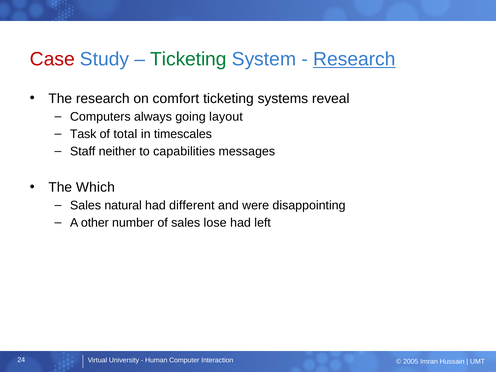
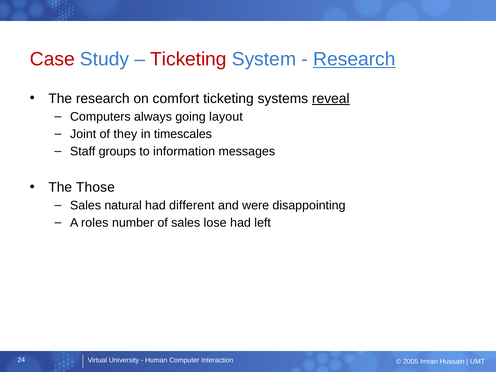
Ticketing colour: green -> red (188, 59)
reveal underline: none -> present (331, 99)
Task: Task -> Joint (83, 134)
total: total -> they (125, 134)
neither: neither -> groups (117, 151)
capabilities: capabilities -> information (184, 151)
Which: Which -> Those (95, 187)
other: other -> roles (95, 223)
